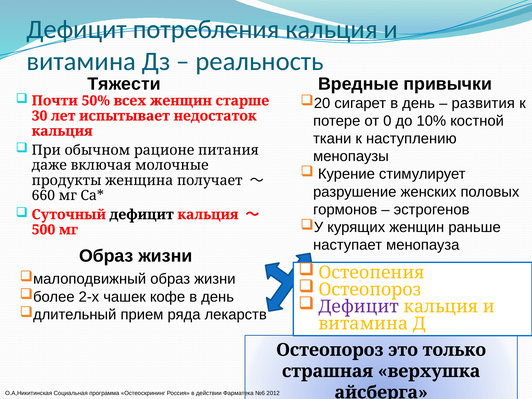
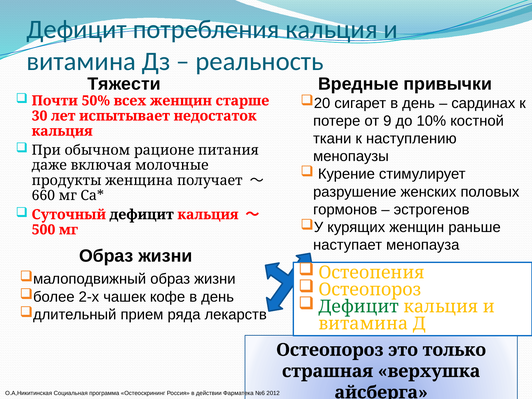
развития: развития -> сардинах (483, 103)
0: 0 -> 9 (387, 121)
Дефицит colour: purple -> green (359, 307)
